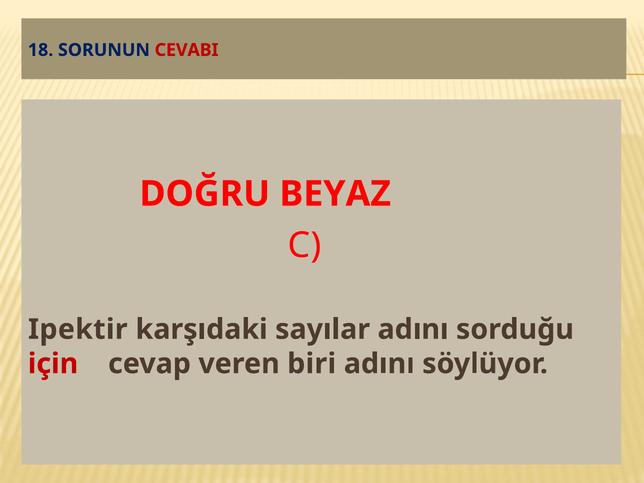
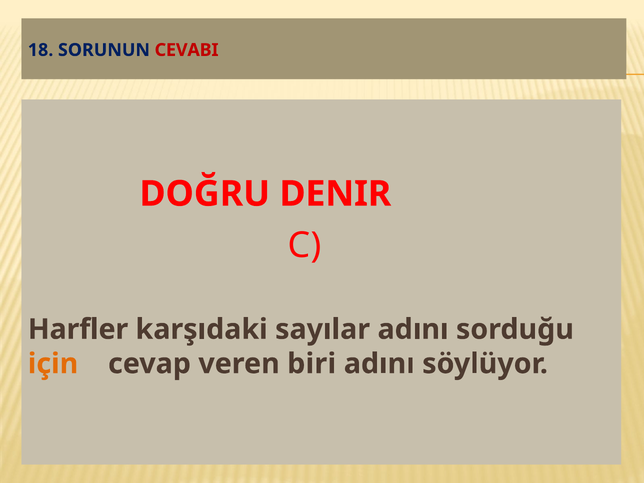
BEYAZ: BEYAZ -> DENIR (335, 194)
Ipektir: Ipektir -> Harfler (78, 329)
için colour: red -> orange (53, 364)
